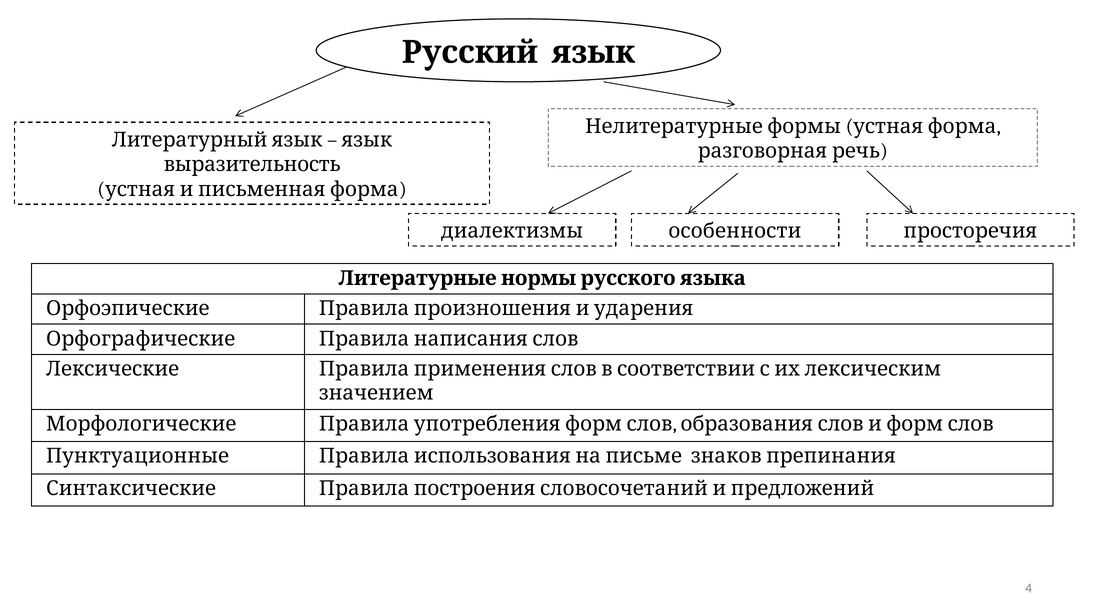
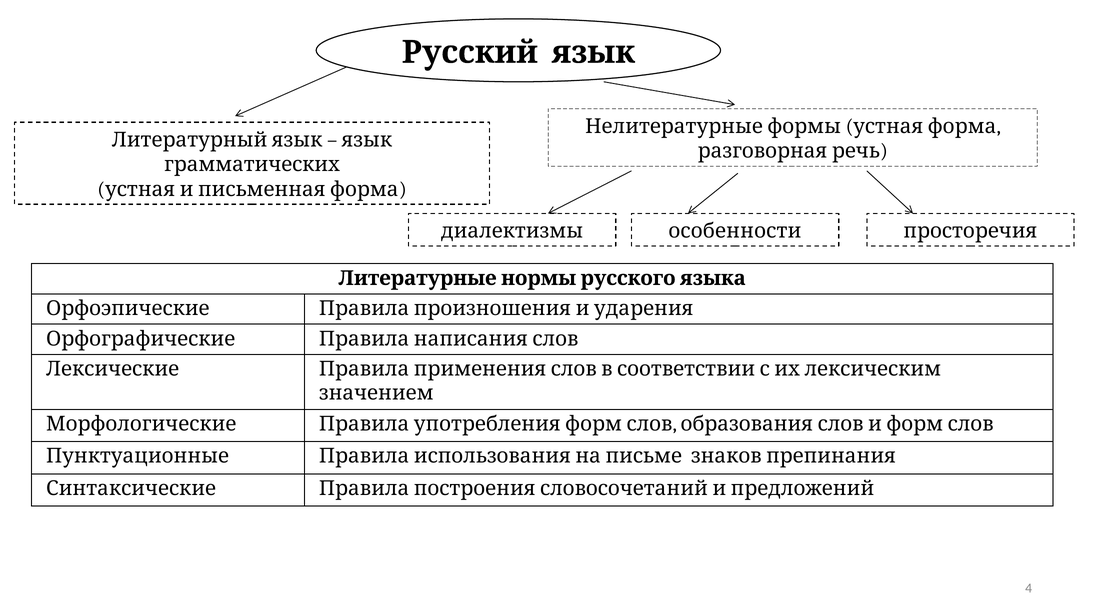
выразительность: выразительность -> грамматических (252, 165)
